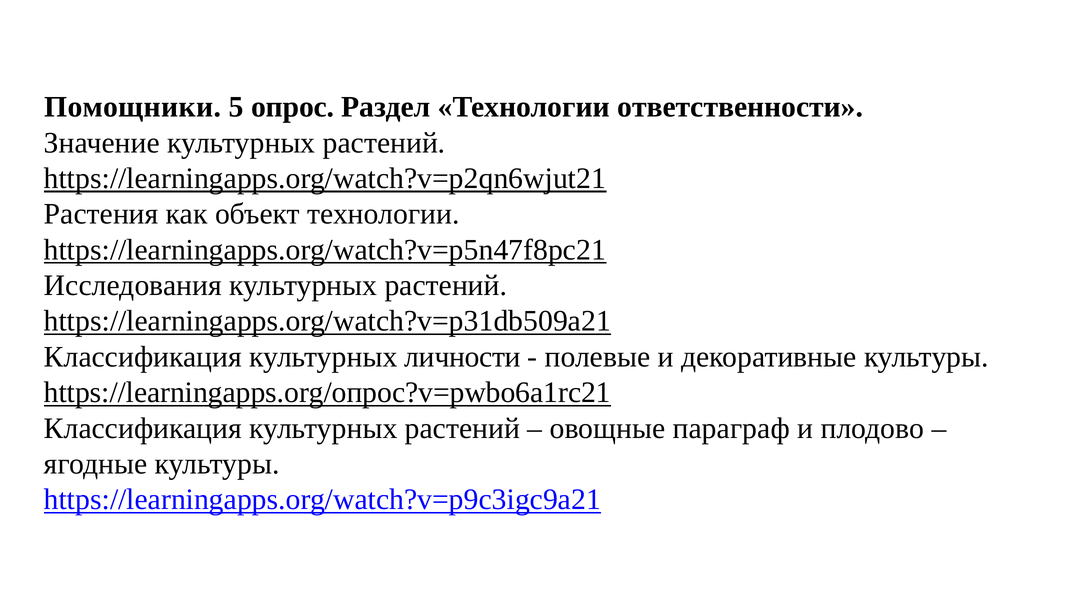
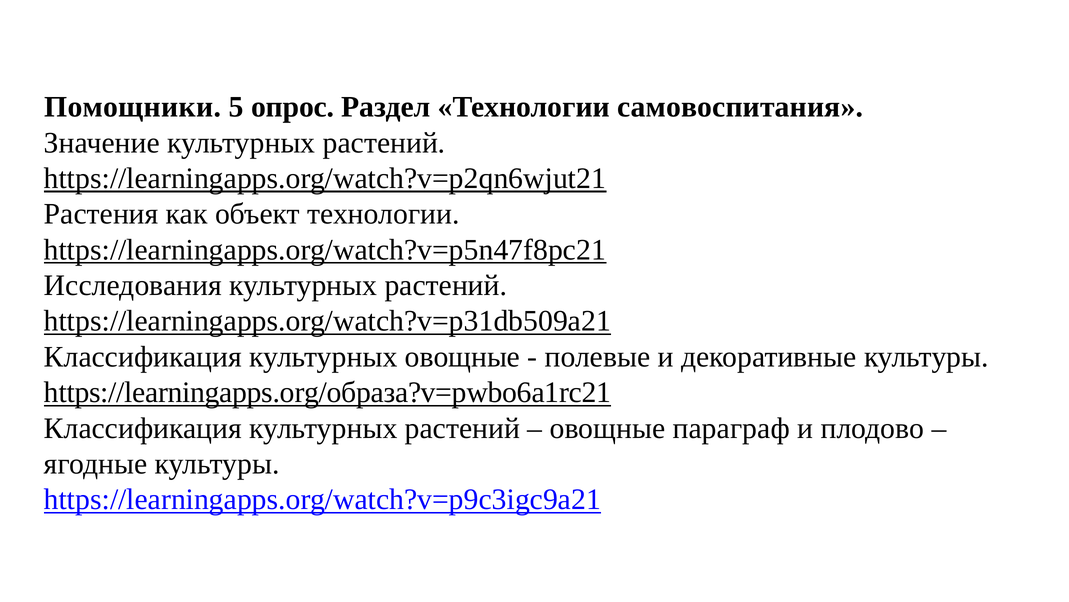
ответственности: ответственности -> самовоспитания (740, 107)
культурных личности: личности -> овощные (462, 356)
https://learningapps.org/опрос?v=pwbo6a1rc21: https://learningapps.org/опрос?v=pwbo6a1rc21 -> https://learningapps.org/образа?v=pwbo6a1rc21 (327, 392)
